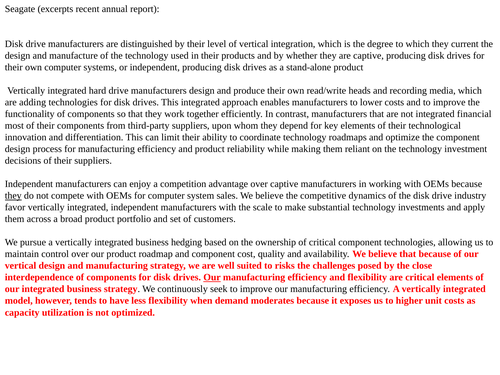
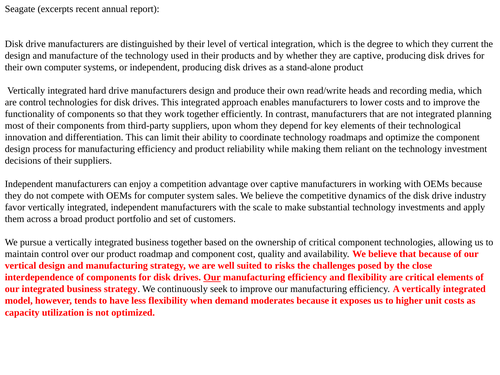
are adding: adding -> control (33, 102)
financial: financial -> planning (474, 114)
they underline: present -> none (13, 196)
business hedging: hedging -> together (187, 242)
